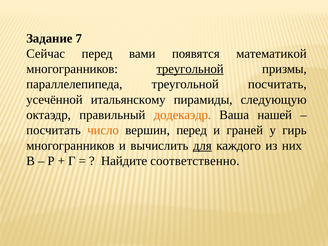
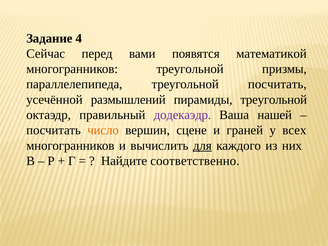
7: 7 -> 4 (79, 38)
треугольной underline: present -> none (190, 69)
итальянскому: итальянскому -> размышлений (128, 100)
пирамиды следующую: следующую -> треугольной (274, 100)
додекаэдр colour: orange -> purple (182, 115)
вершин перед: перед -> сцене (192, 130)
гирь: гирь -> всех (294, 130)
